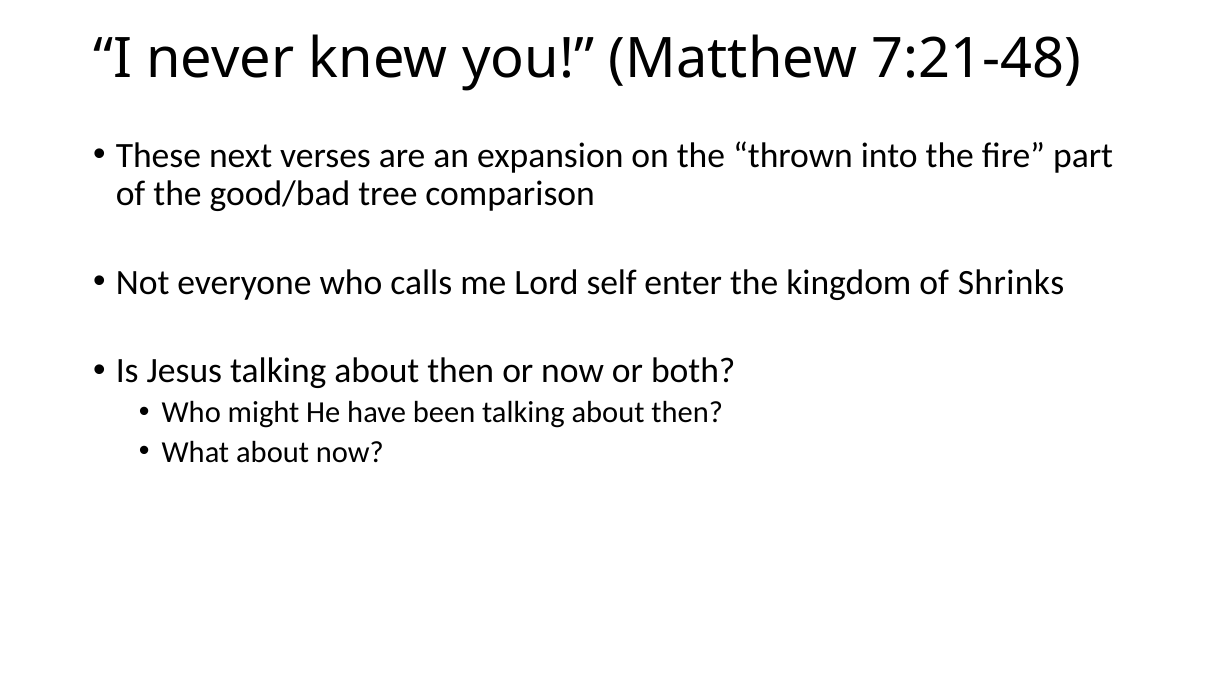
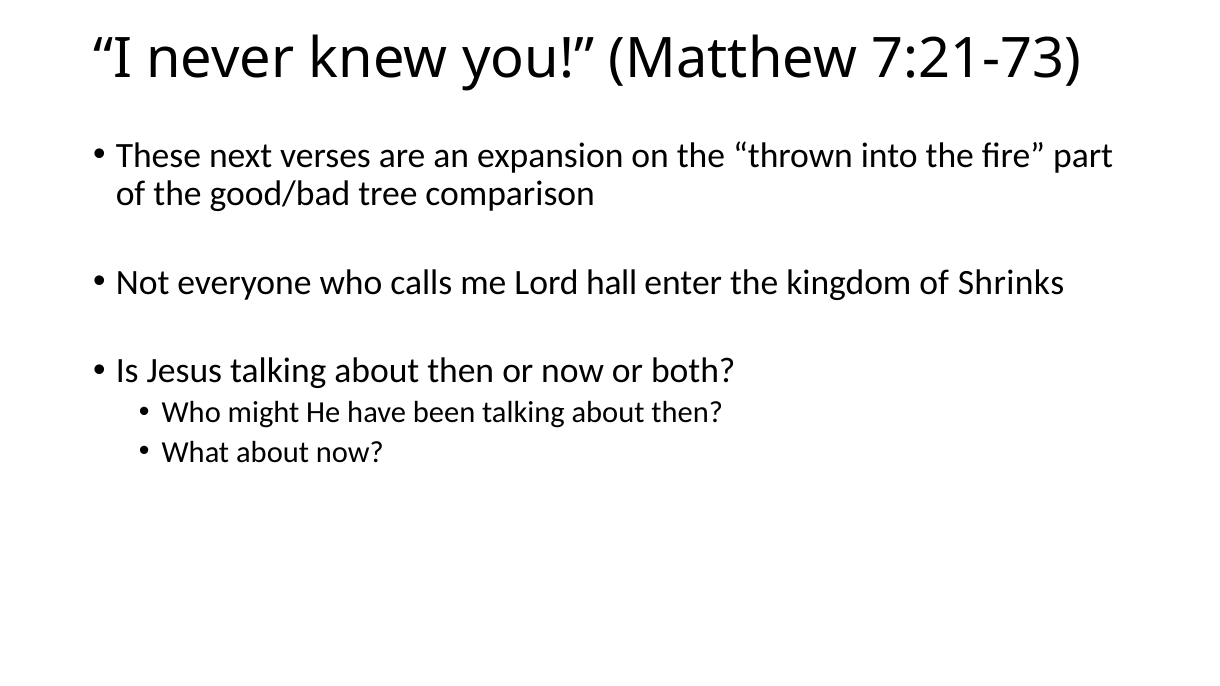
7:21-48: 7:21-48 -> 7:21-73 (976, 59)
self: self -> hall (612, 282)
